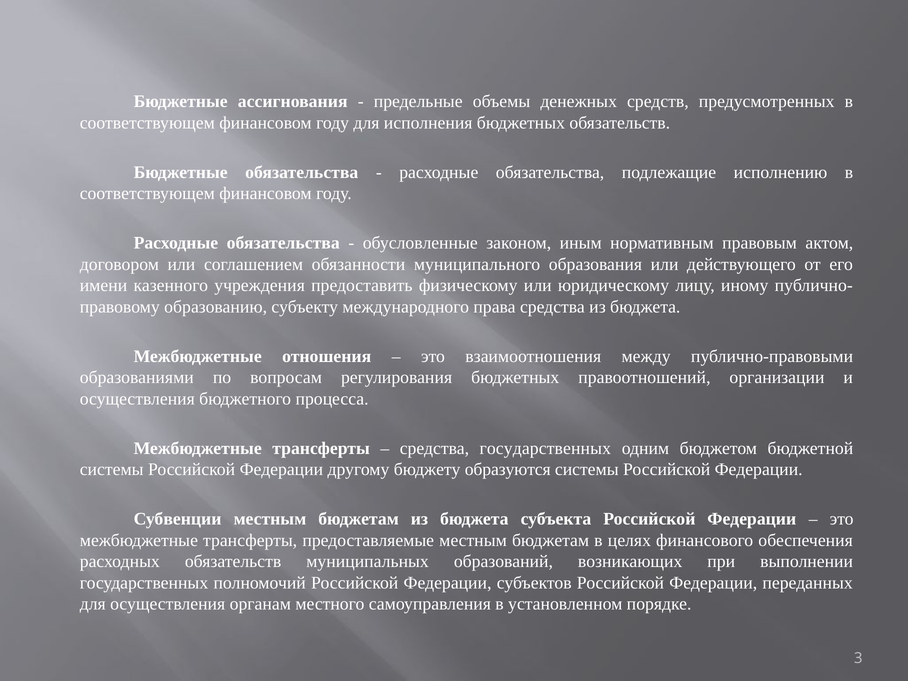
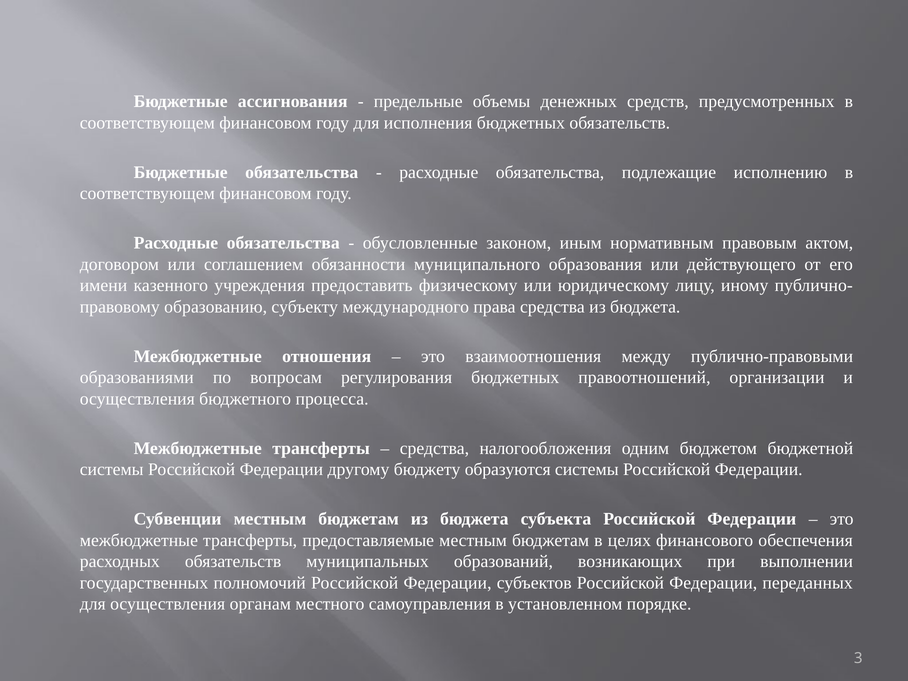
средства государственных: государственных -> налогообложения (545, 448)
